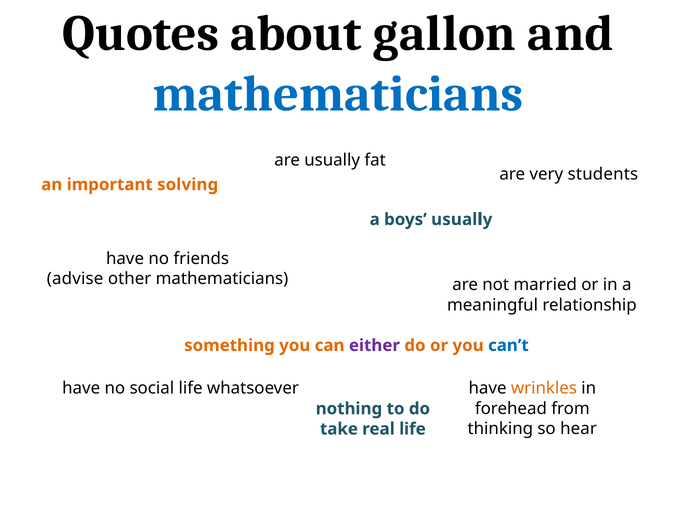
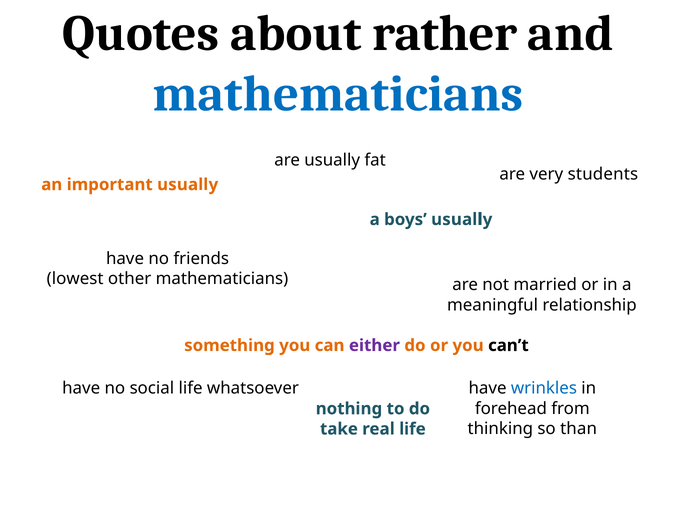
gallon: gallon -> rather (445, 33)
important solving: solving -> usually (188, 185)
advise: advise -> lowest (75, 279)
can’t colour: blue -> black (508, 345)
wrinkles colour: orange -> blue (544, 388)
hear: hear -> than (579, 429)
